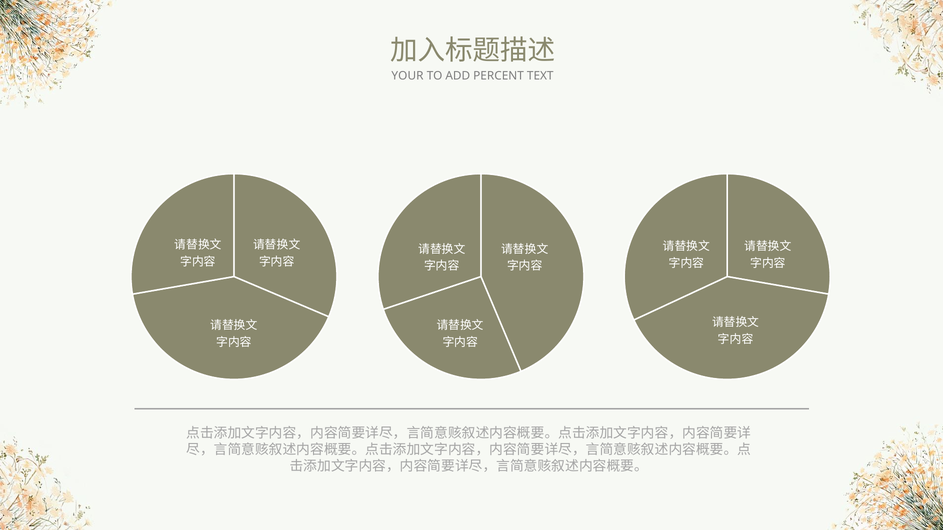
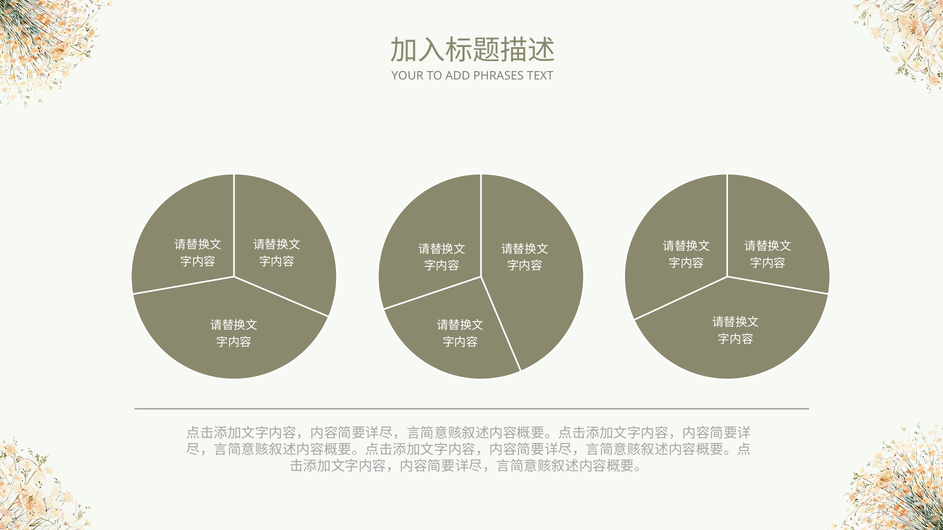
PERCENT: PERCENT -> PHRASES (499, 76)
